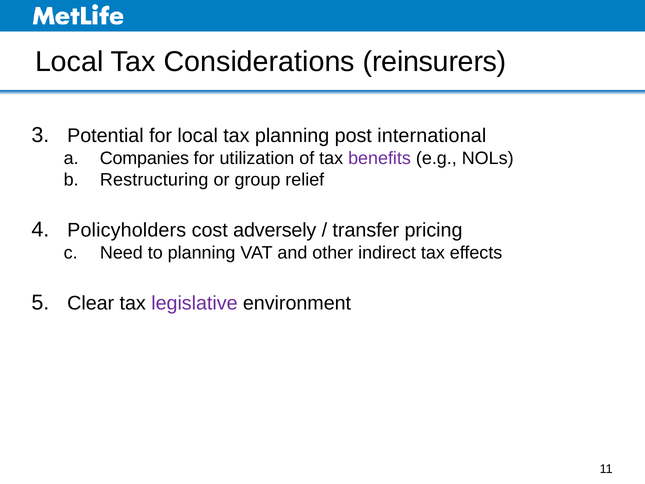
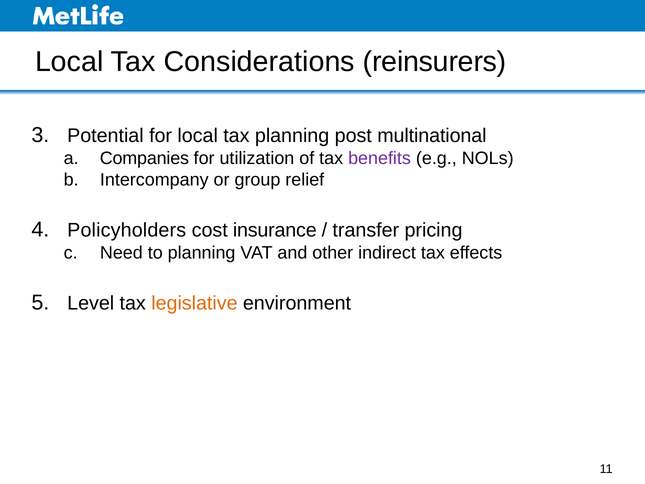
international: international -> multinational (432, 135)
Restructuring: Restructuring -> Intercompany (154, 180)
adversely: adversely -> insurance (275, 230)
Clear: Clear -> Level (91, 303)
legislative colour: purple -> orange (194, 303)
